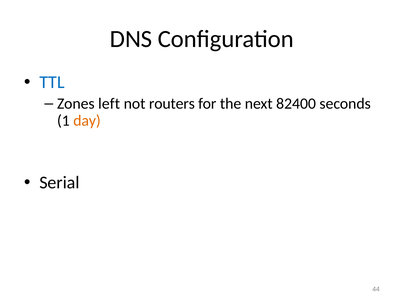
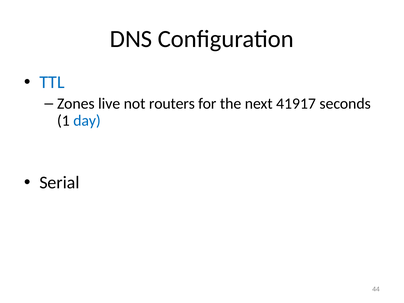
left: left -> live (109, 104)
82400: 82400 -> 41917 (296, 104)
day colour: orange -> blue (87, 121)
